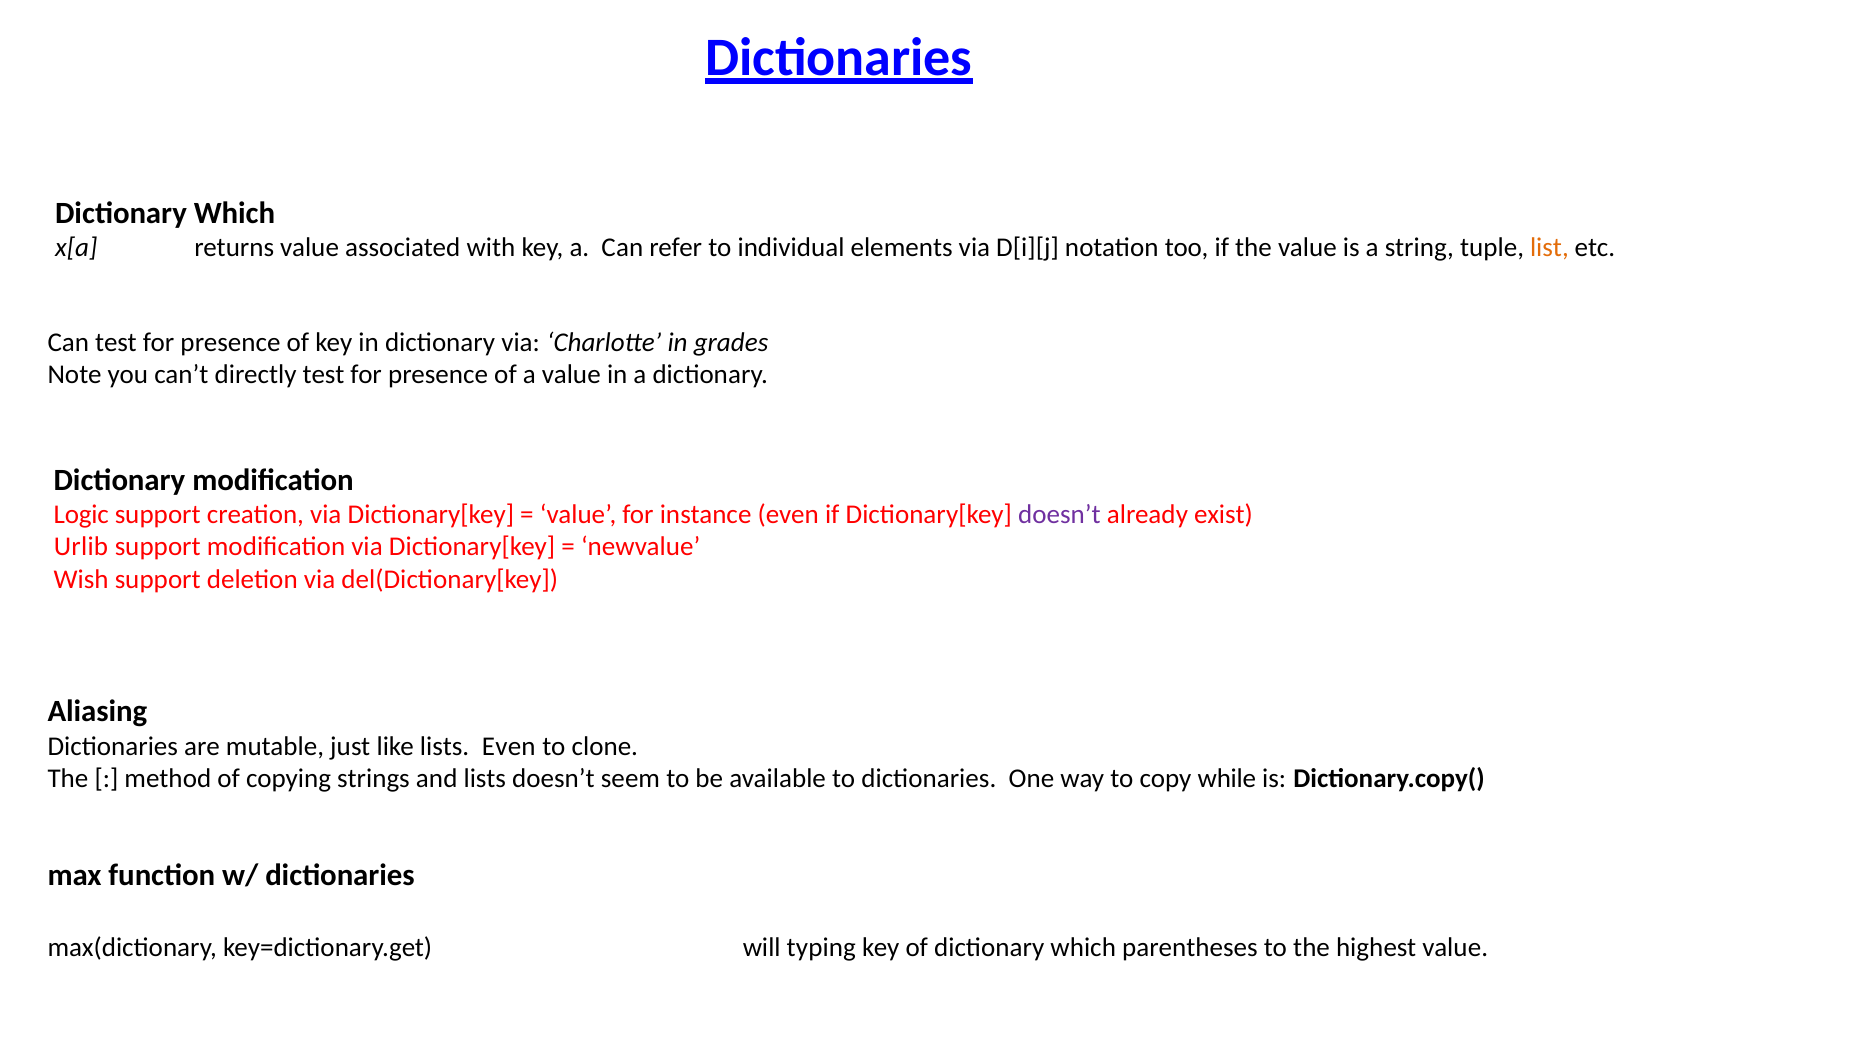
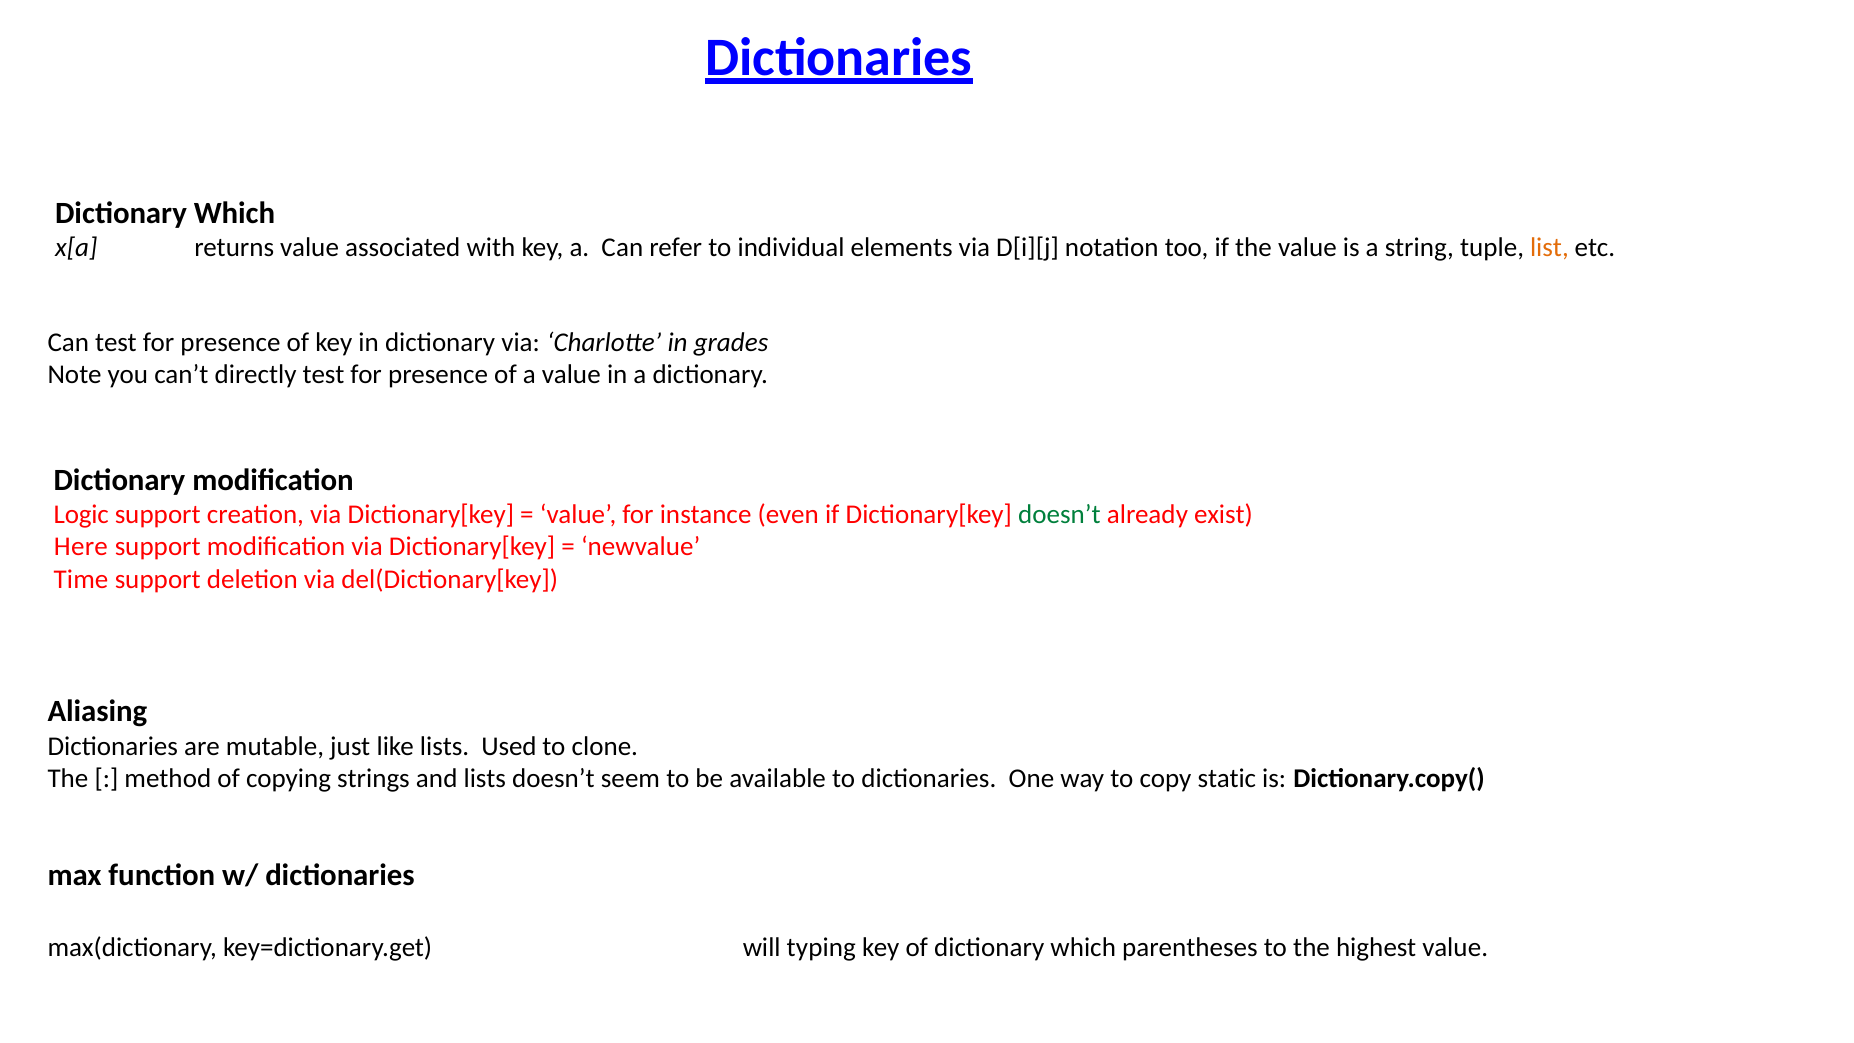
doesn’t colour: purple -> green (1059, 514)
Urlib: Urlib -> Here (81, 547)
Wish: Wish -> Time (81, 579)
lists Even: Even -> Used (509, 746)
while: while -> static (1227, 779)
